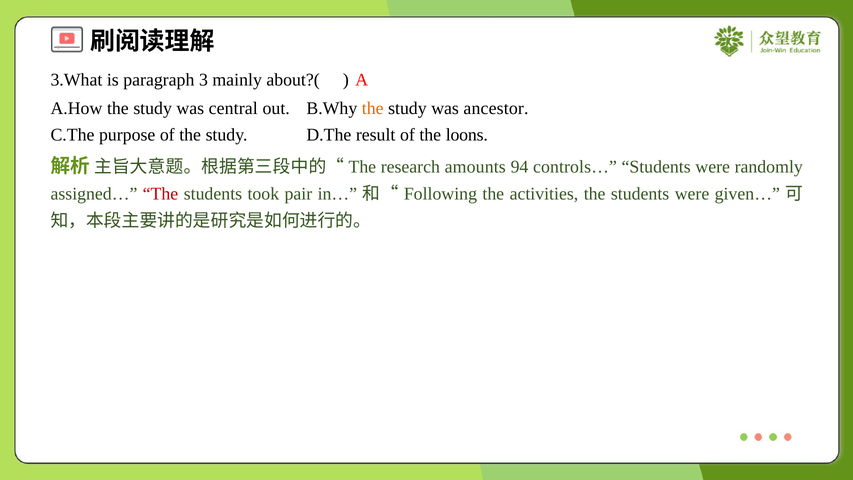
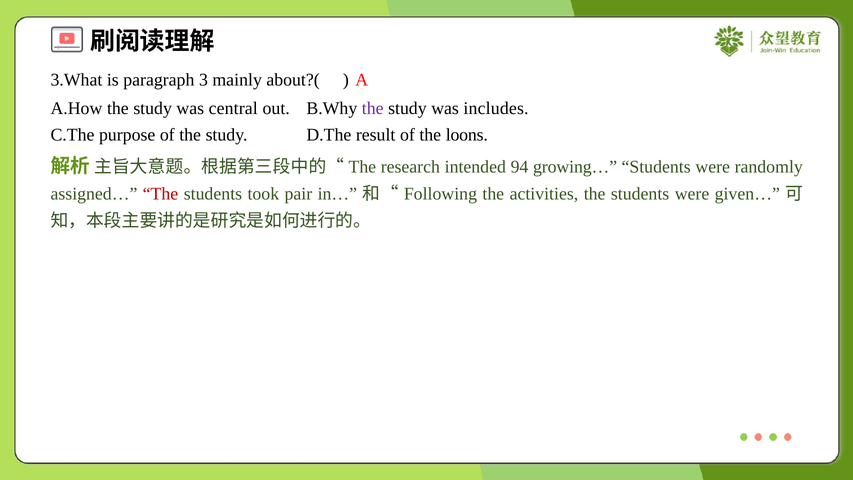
the colour: orange -> purple (373, 108)
ancestor: ancestor -> includes (496, 108)
amounts: amounts -> intended (475, 167)
controls…: controls… -> growing… (575, 167)
